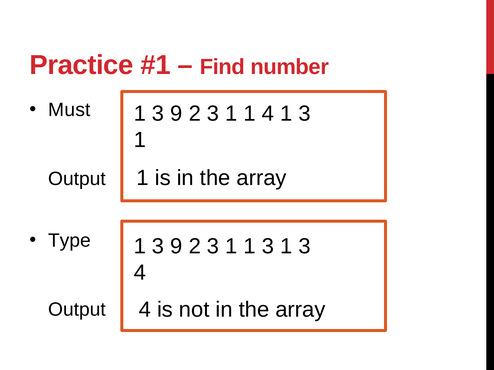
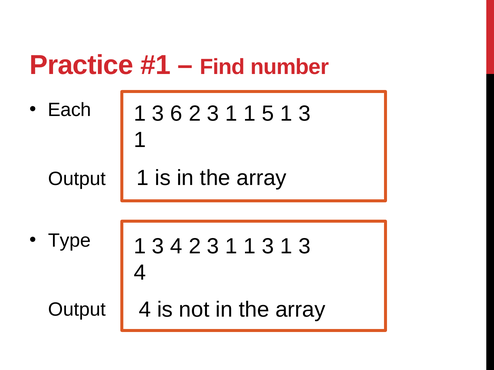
Must: Must -> Each (70, 110)
9: 9 -> 6 (176, 114)
1 4: 4 -> 5 (268, 114)
9: 9 -> 4 (176, 247)
